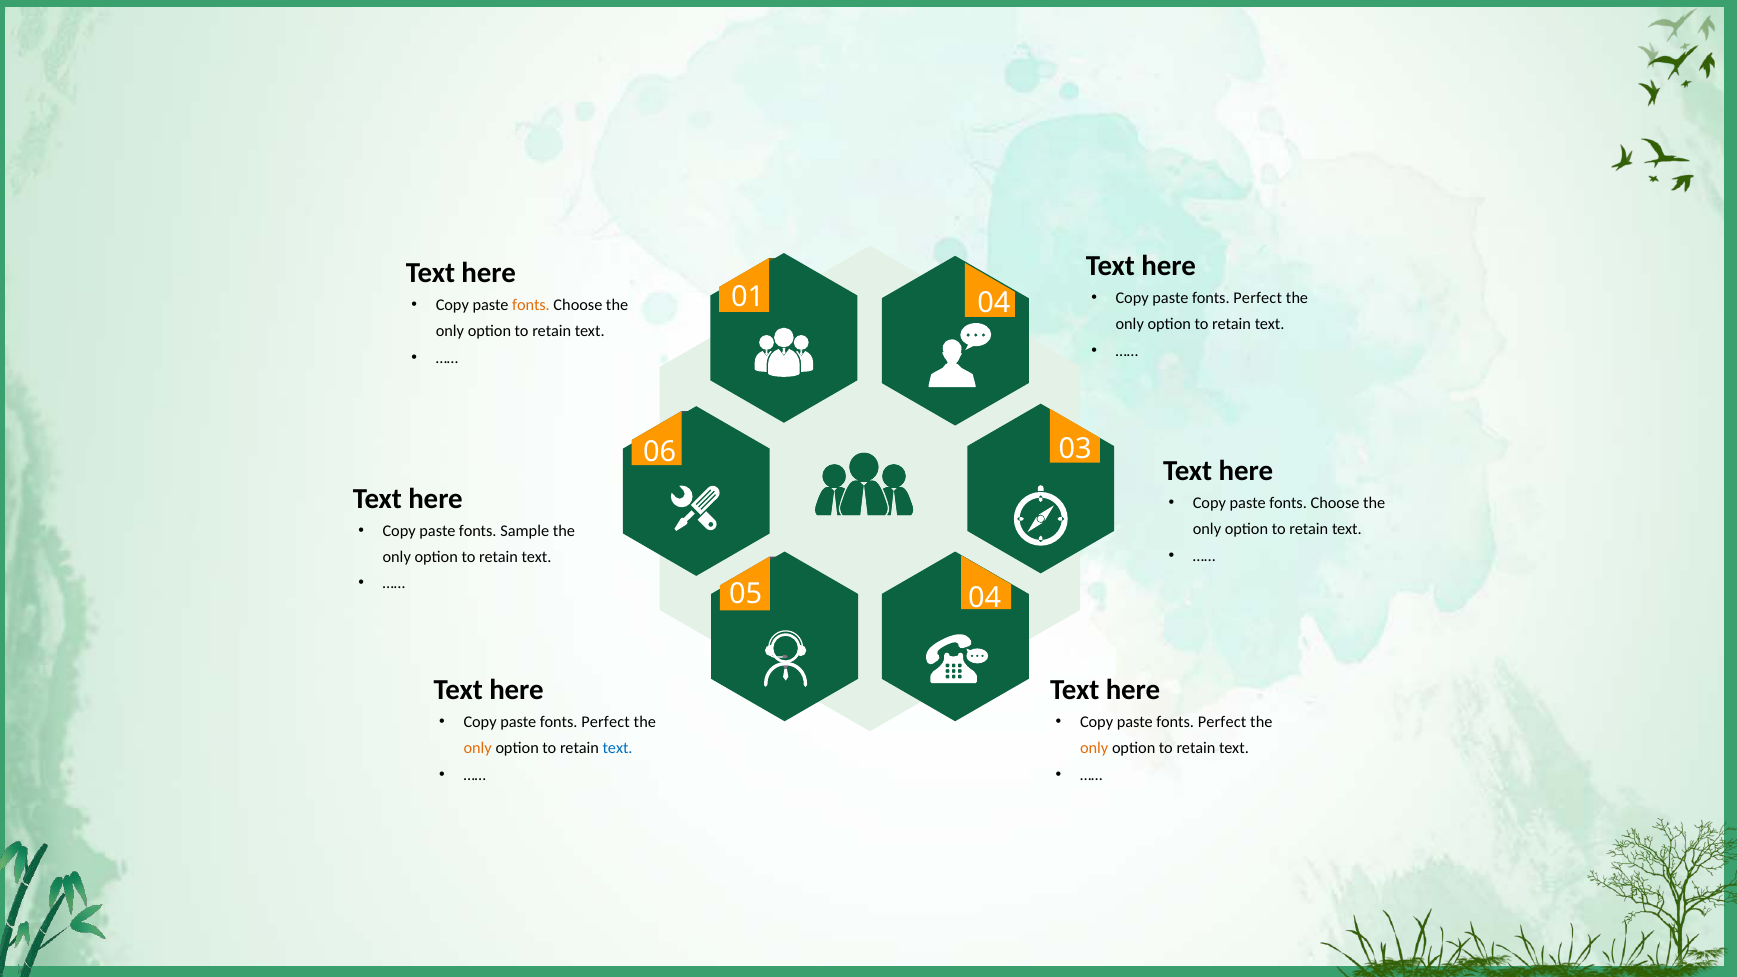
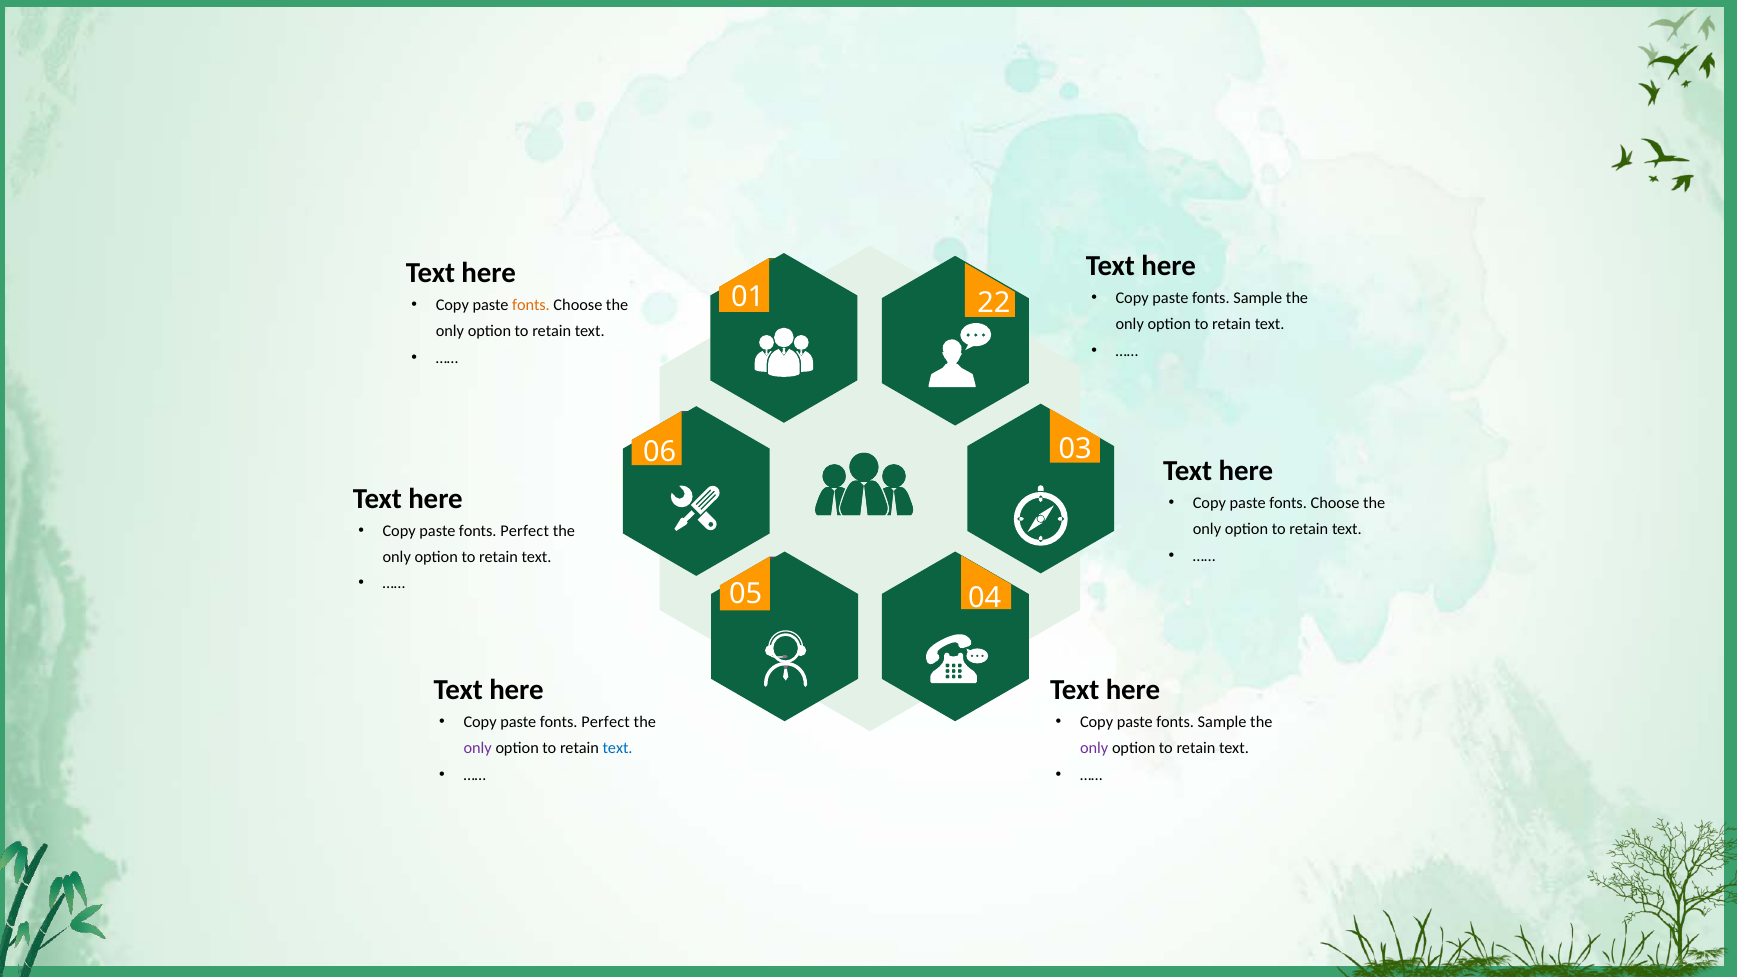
01 04: 04 -> 22 (994, 303)
Perfect: Perfect -> Sample (1258, 298)
Sample: Sample -> Perfect (525, 531)
Perfect: Perfect -> Sample (1222, 722)
only colour: orange -> purple (478, 748)
only colour: orange -> purple (1094, 748)
